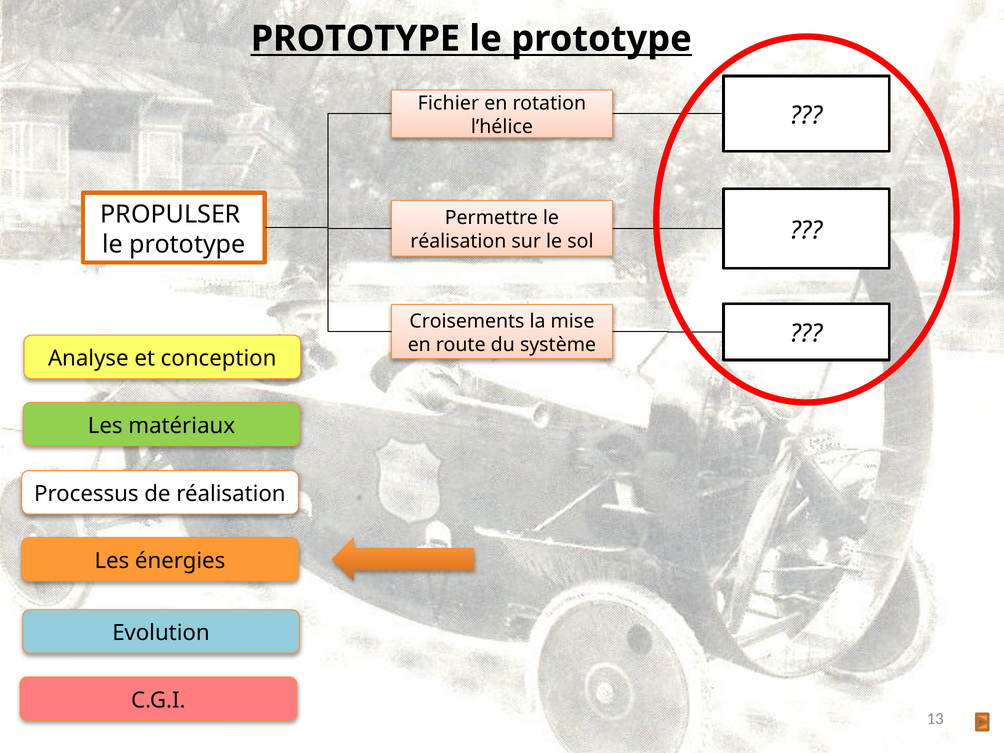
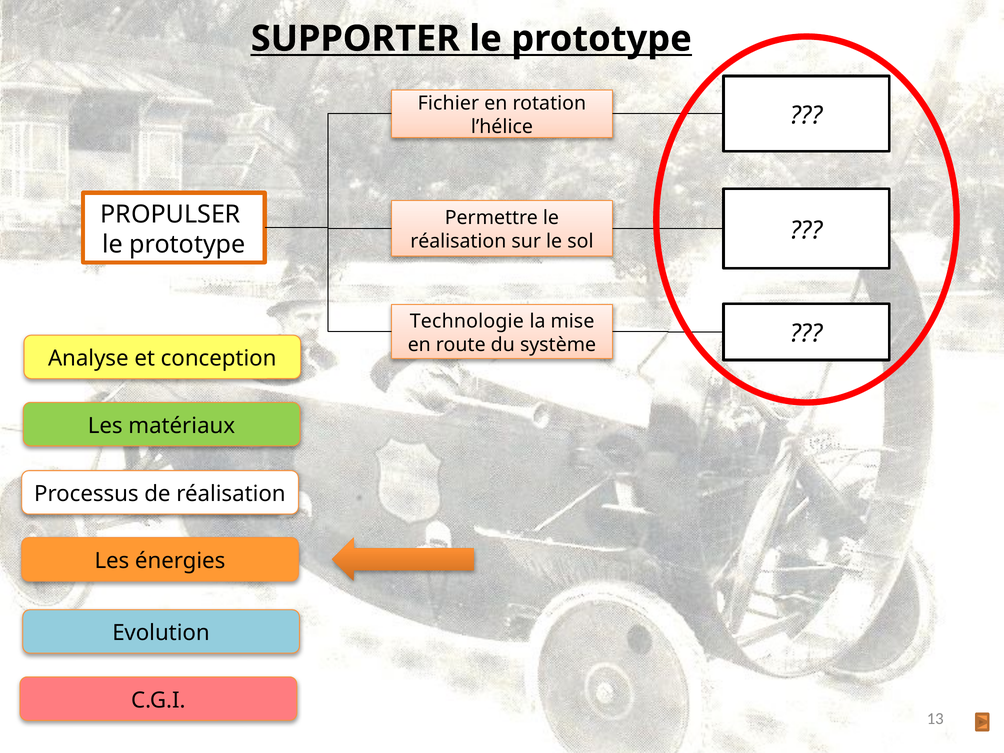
PROTOTYPE: PROTOTYPE -> SUPPORTER (355, 39)
Croisements: Croisements -> Technologie (467, 321)
